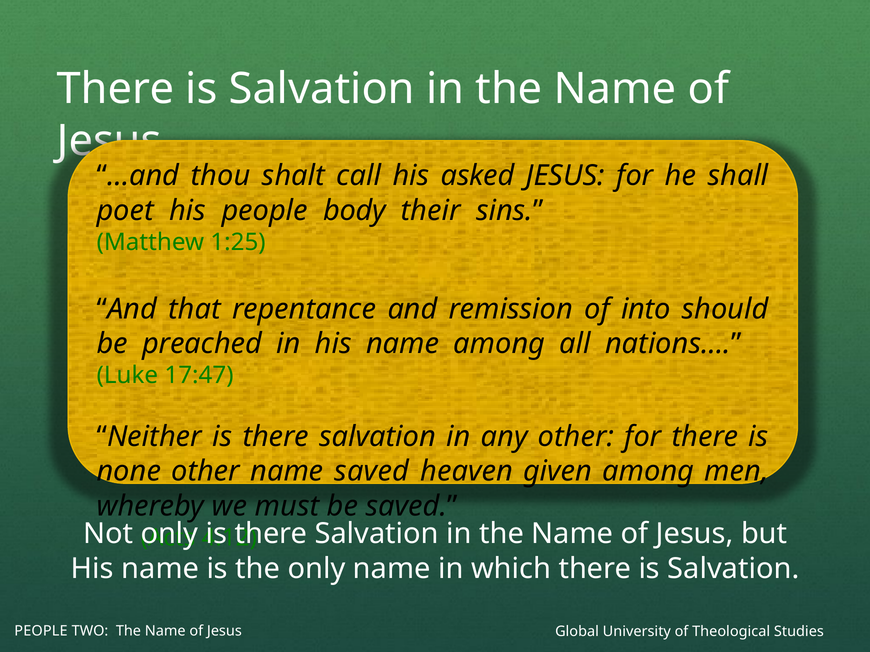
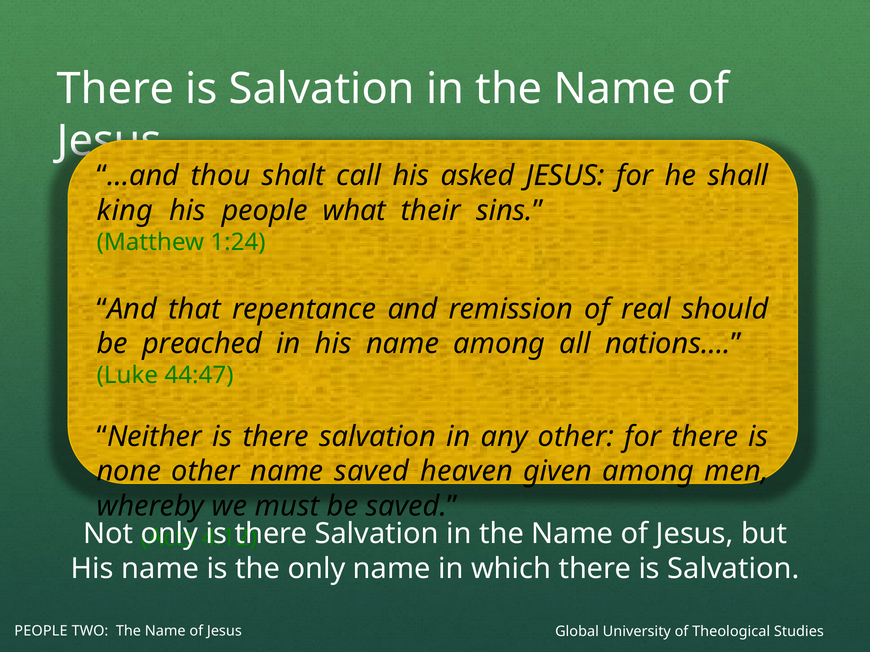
poet: poet -> king (125, 211)
body: body -> what (354, 211)
1:25: 1:25 -> 1:24 (238, 242)
into: into -> real (646, 309)
17:47: 17:47 -> 44:47 (199, 376)
